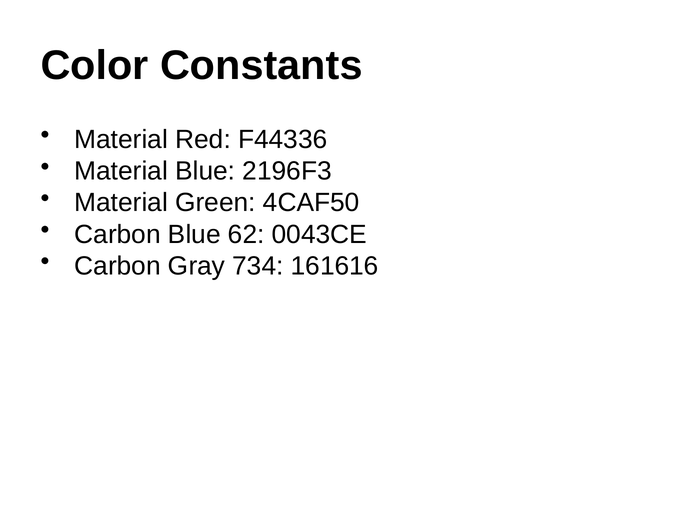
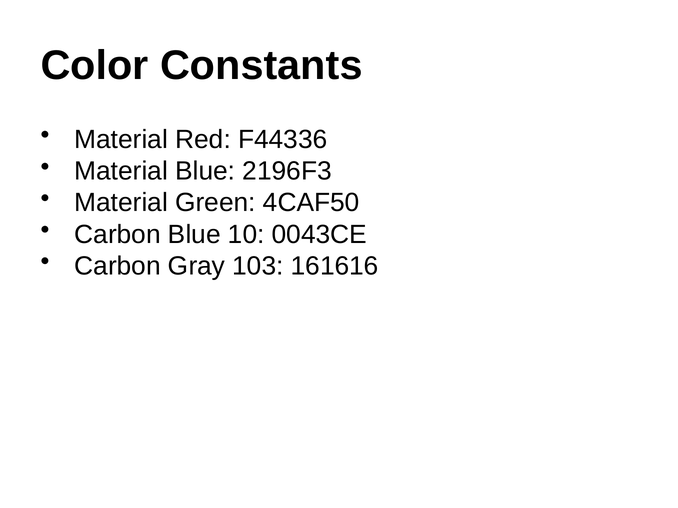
62: 62 -> 10 (246, 235)
734: 734 -> 103 (258, 266)
